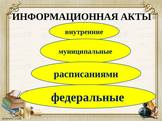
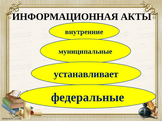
расписаниями: расписаниями -> устанавливает (86, 74)
